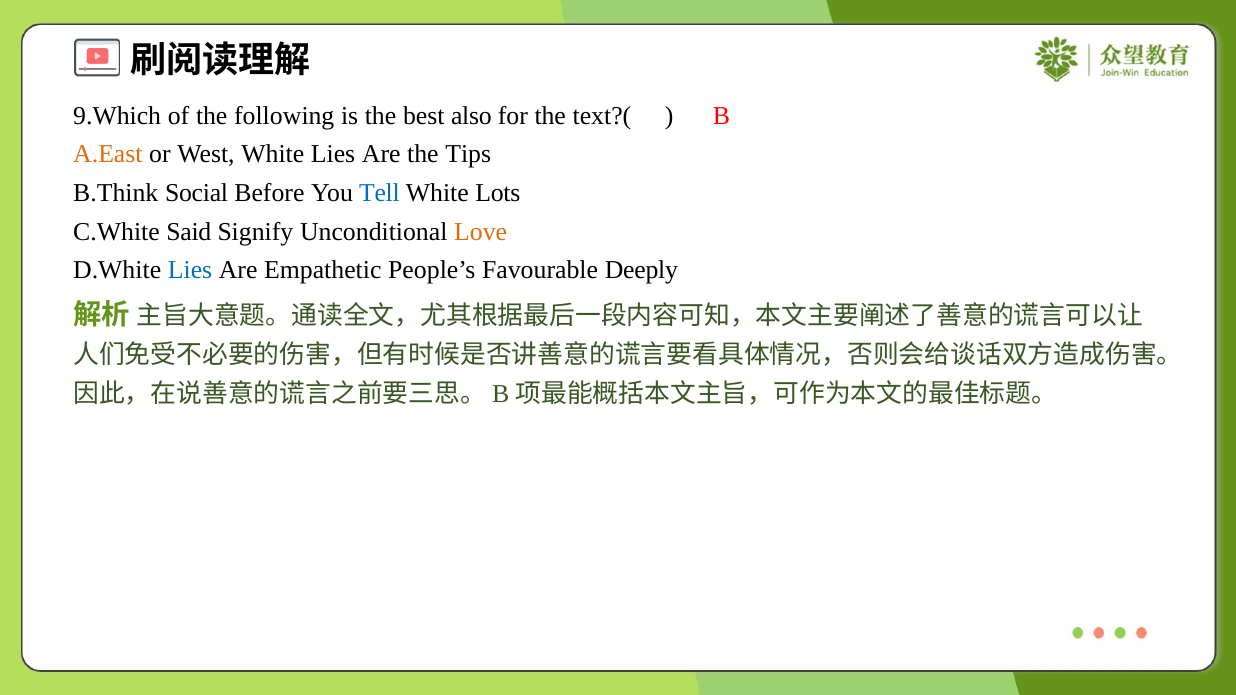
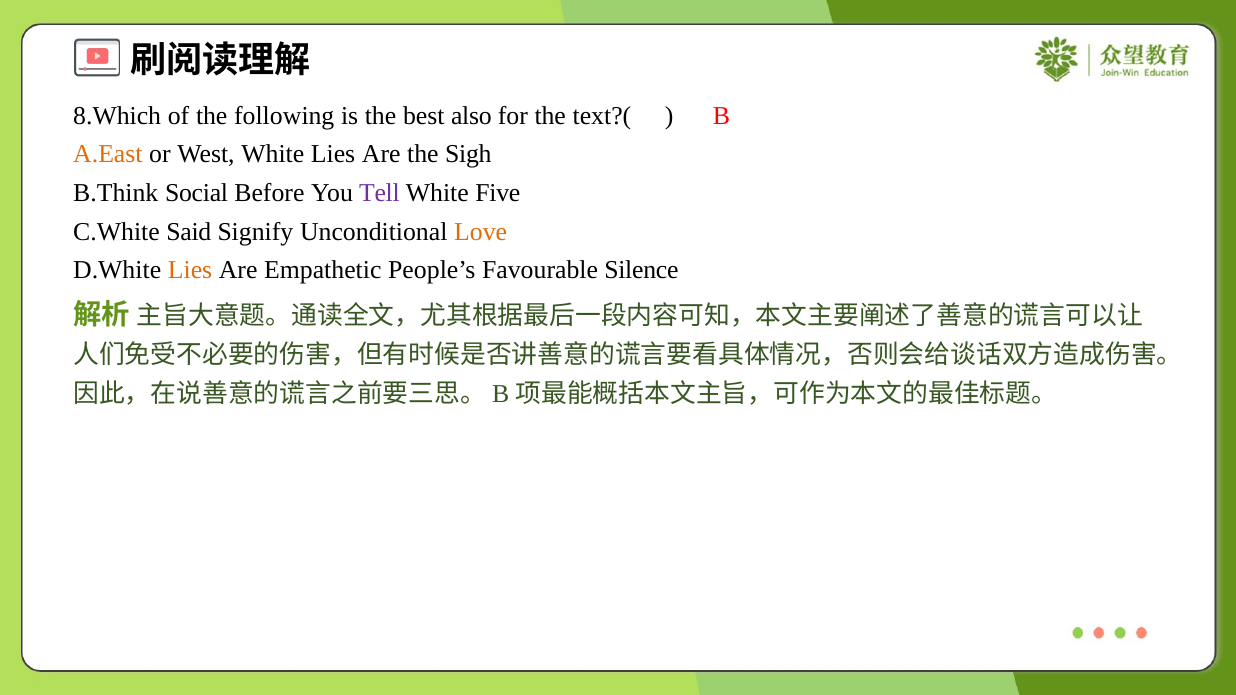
9.Which: 9.Which -> 8.Which (117, 116)
Tips: Tips -> Sigh (468, 154)
Tell colour: blue -> purple (379, 193)
Lots: Lots -> Five (498, 193)
Lies colour: blue -> orange (190, 270)
Deeply: Deeply -> Silence (641, 270)
